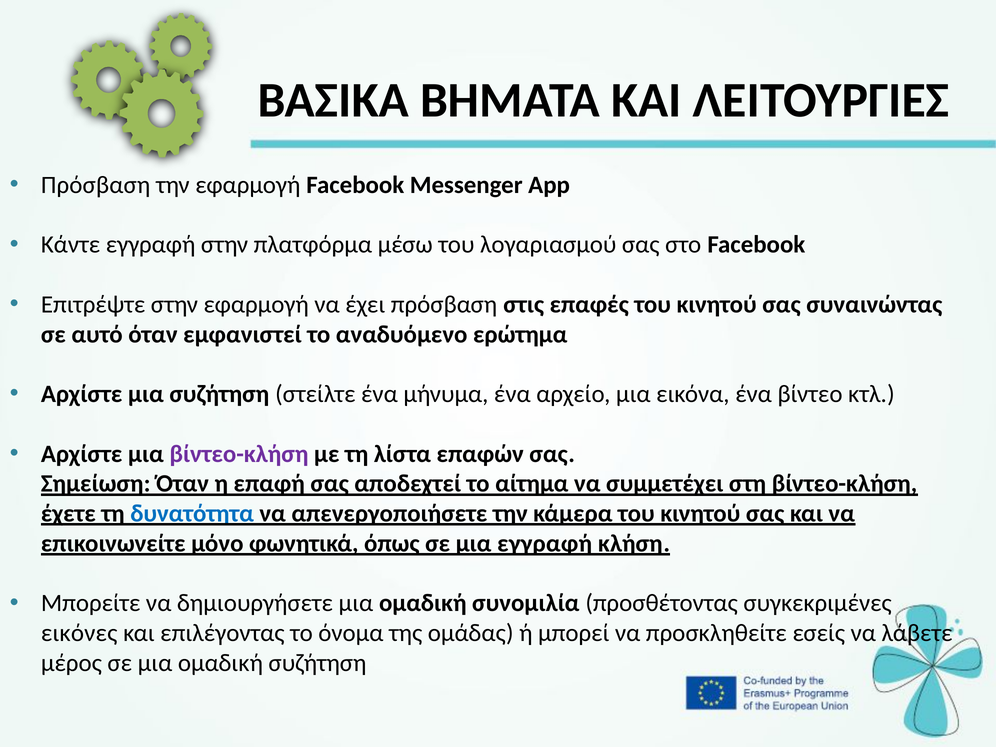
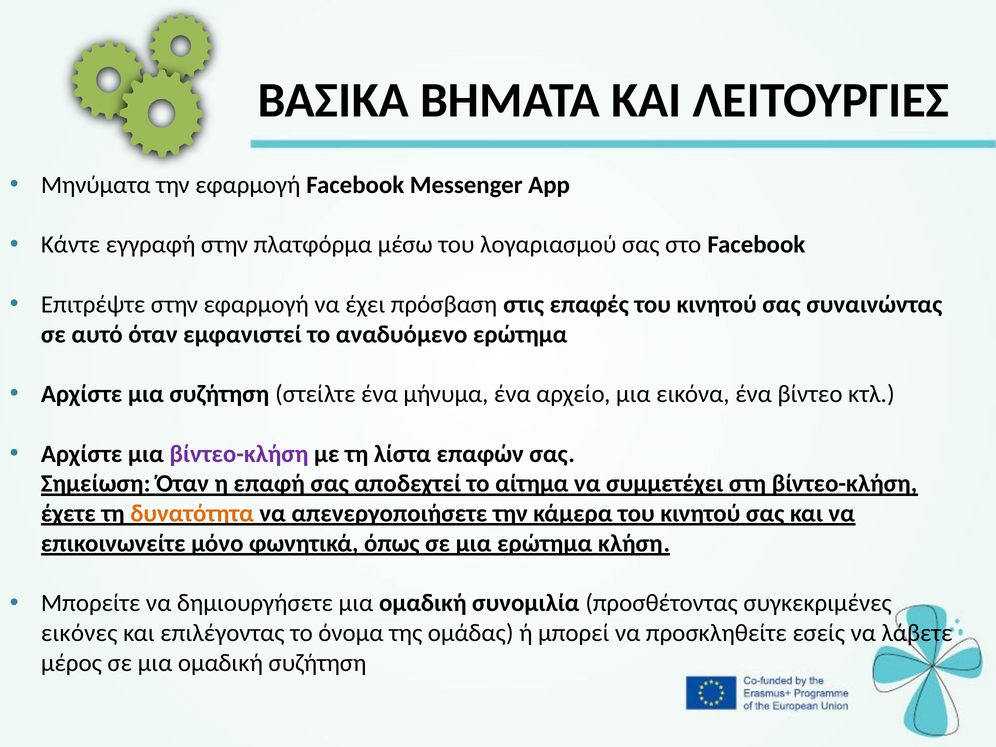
Πρόσβαση: Πρόσβαση -> Μηνύματα (96, 185)
δυνατότητα colour: blue -> orange (192, 514)
μια εγγραφή: εγγραφή -> ερώτημα (545, 543)
